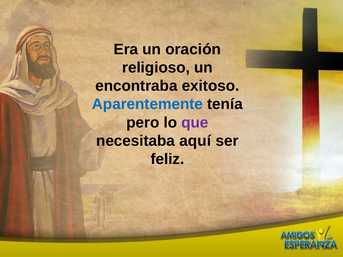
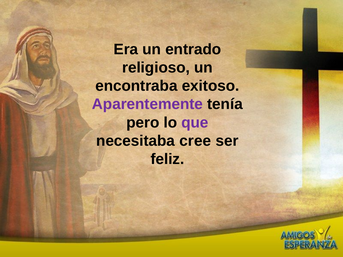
oración: oración -> entrado (193, 49)
Aparentemente colour: blue -> purple (147, 104)
aquí: aquí -> cree (195, 141)
